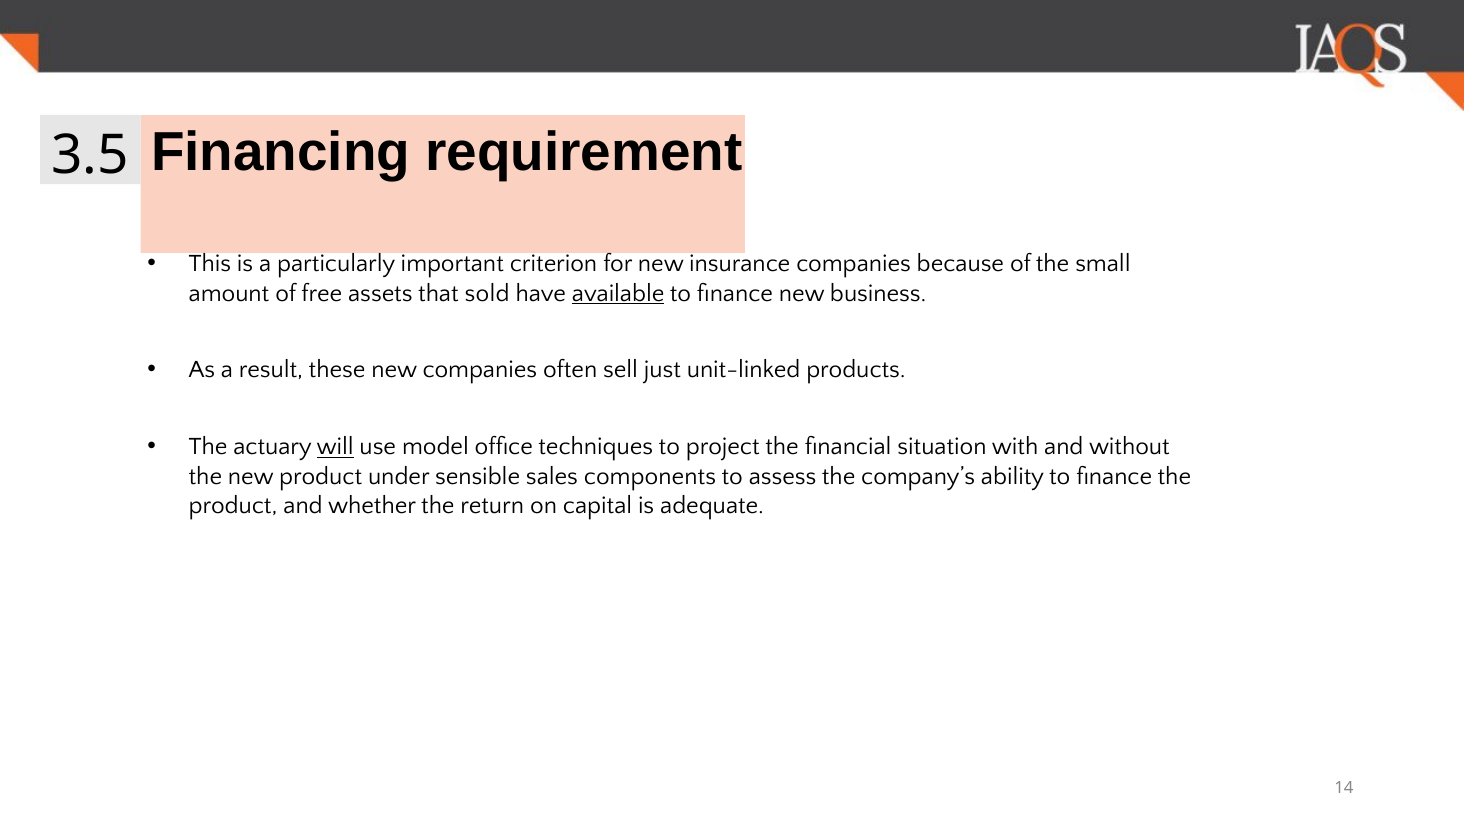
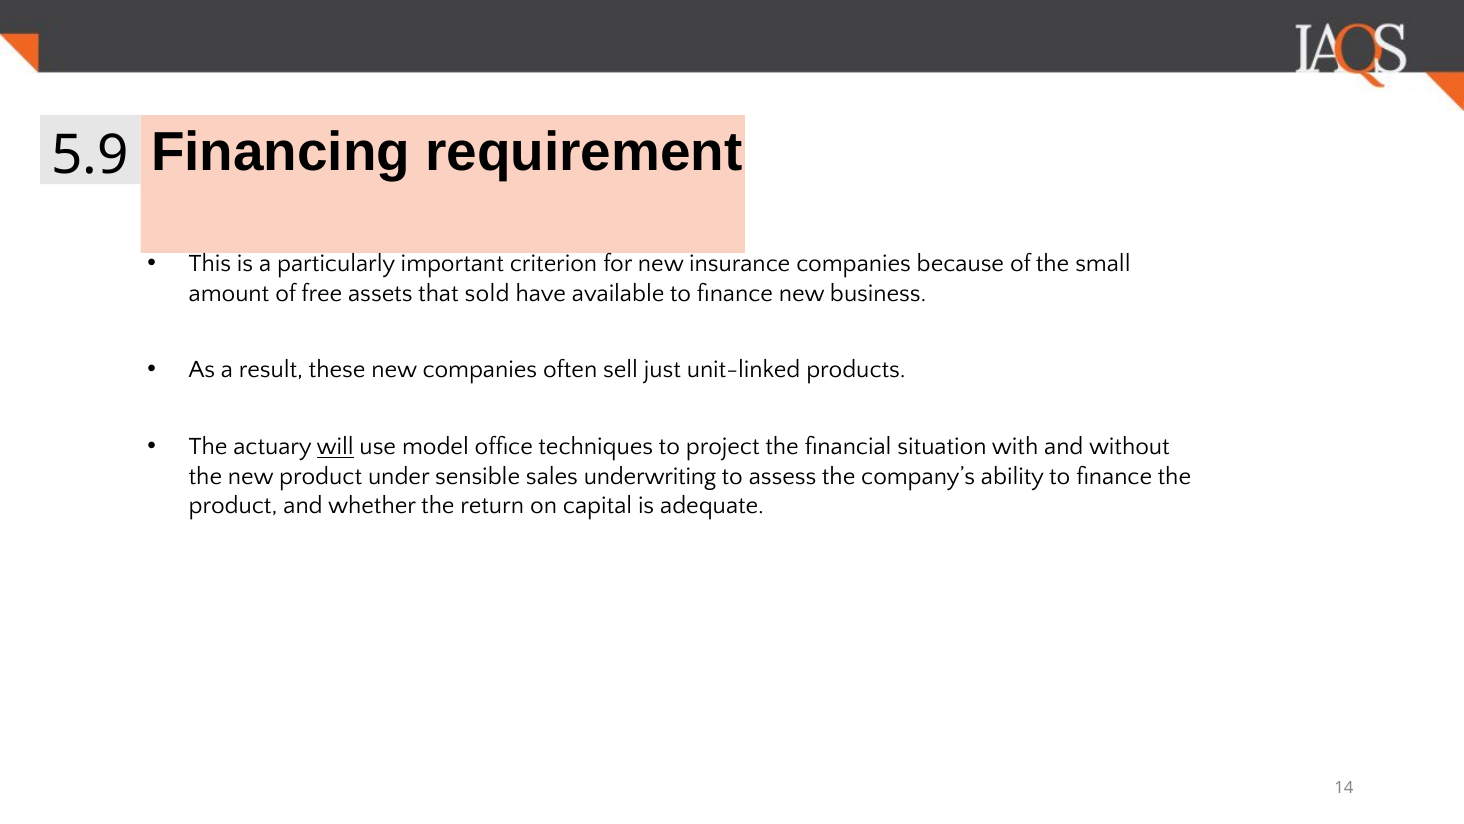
3.5: 3.5 -> 5.9 (90, 155)
available underline: present -> none (618, 293)
components: components -> underwriting (650, 476)
